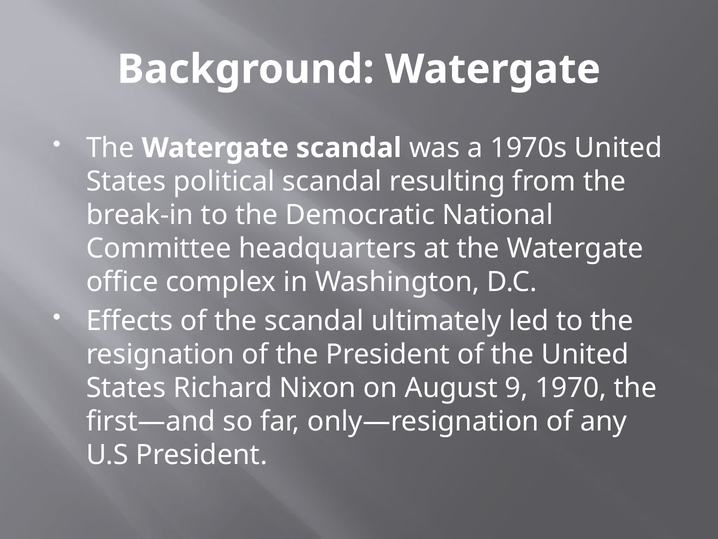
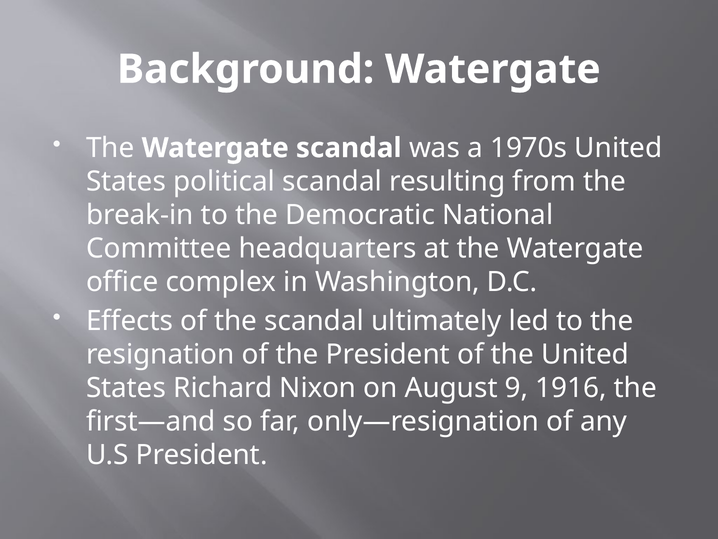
1970: 1970 -> 1916 (571, 388)
